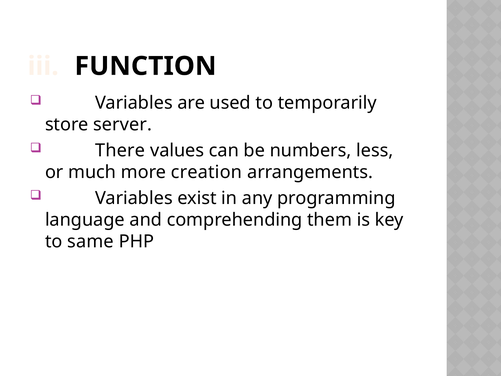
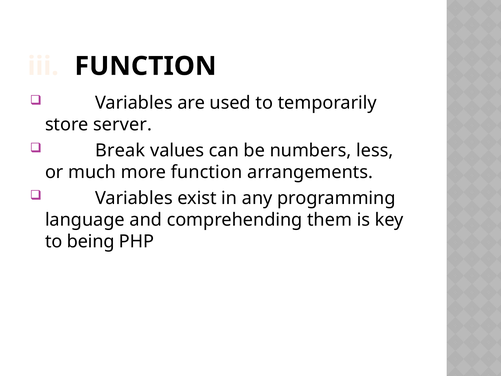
There: There -> Break (120, 150)
more creation: creation -> function (207, 172)
same: same -> being (91, 241)
